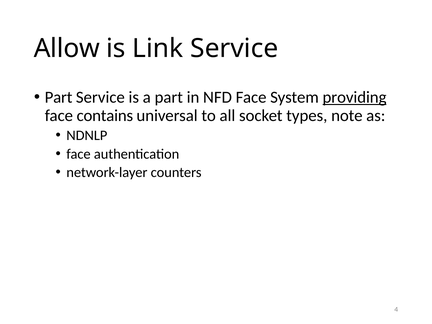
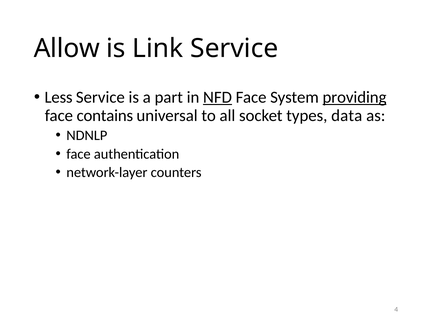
Part: Part -> Less (59, 97)
NFD underline: none -> present (218, 97)
note: note -> data (347, 116)
